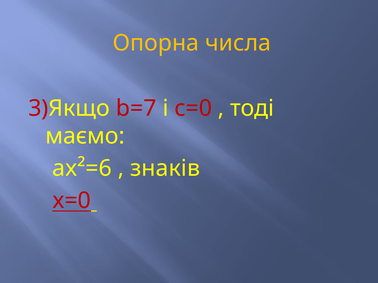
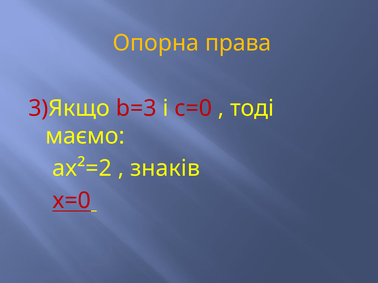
числа: числа -> права (238, 43)
b=7: b=7 -> b=3 (136, 108)
ax²=6: ax²=6 -> ax²=2 (82, 169)
